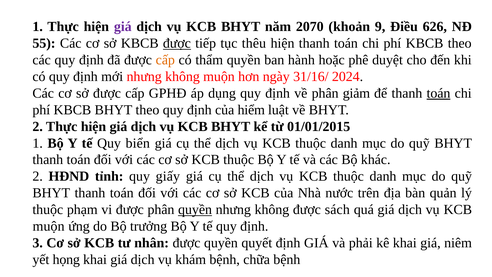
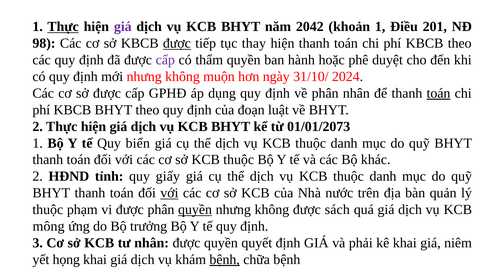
Thực underline: none -> present (63, 27)
2070: 2070 -> 2042 (310, 27)
khoản 9: 9 -> 1 (380, 27)
626: 626 -> 201 (435, 27)
55: 55 -> 98 (44, 43)
thêu: thêu -> thay (254, 43)
cấp colour: orange -> purple (165, 60)
31/16/: 31/16/ -> 31/10/ (311, 77)
phân giảm: giảm -> nhân (356, 93)
hiểm: hiểm -> đoạn (251, 110)
01/01/2015: 01/01/2015 -> 01/01/2073 (319, 126)
với underline: none -> present (169, 193)
muộn: muộn -> mông (49, 226)
bệnh underline: none -> present (225, 259)
